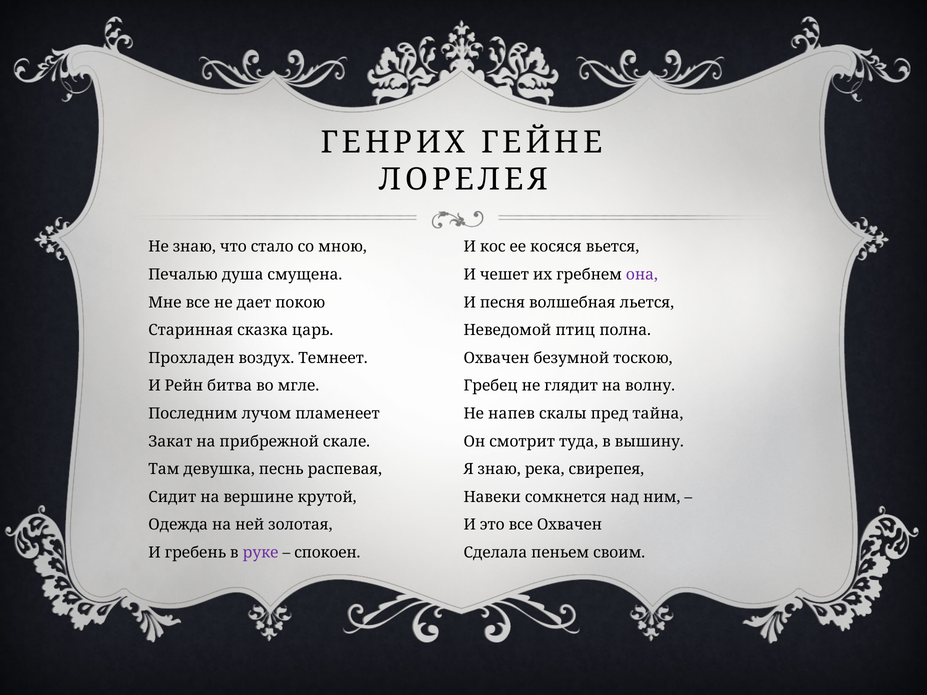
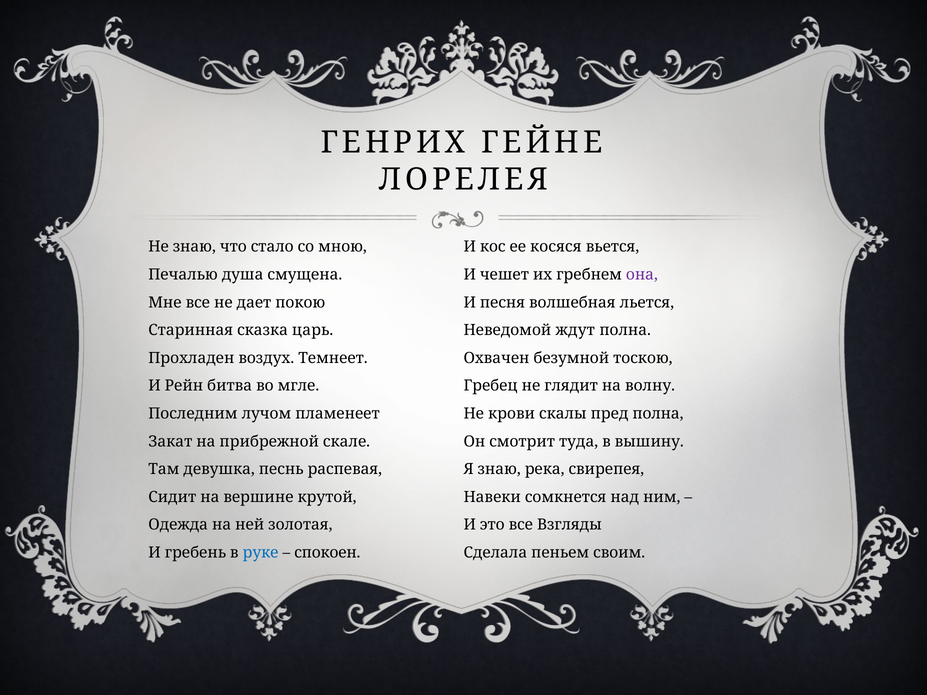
птиц: птиц -> ждут (575, 330)
напев: напев -> крови (512, 414)
пред тайна: тайна -> полна (658, 414)
все Охвачен: Охвачен -> Взгляды (569, 525)
руке colour: purple -> blue (261, 553)
